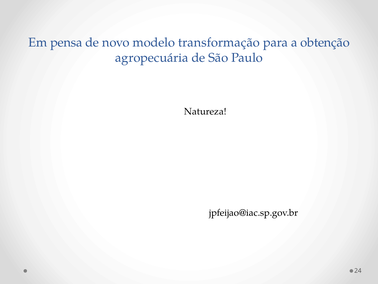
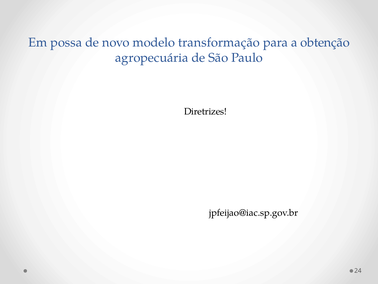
pensa: pensa -> possa (66, 42)
Natureza: Natureza -> Diretrizes (205, 111)
